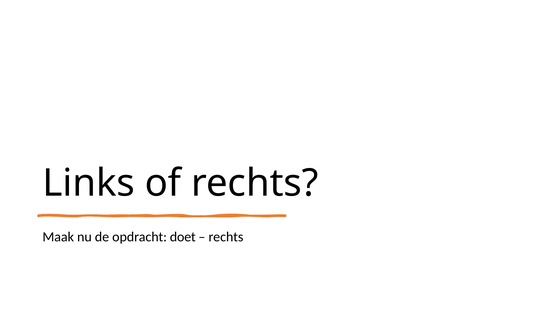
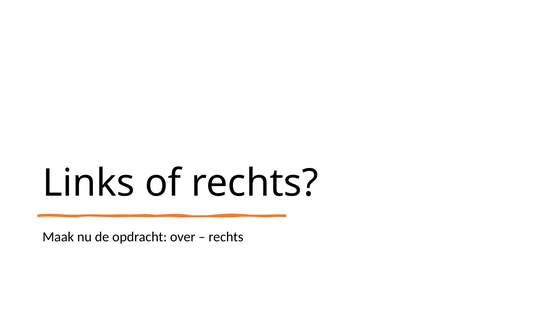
doet: doet -> over (183, 237)
